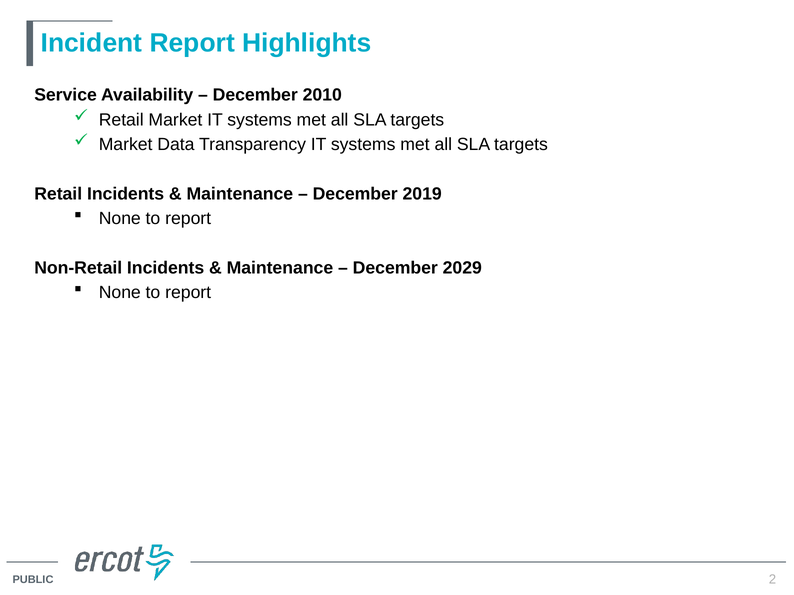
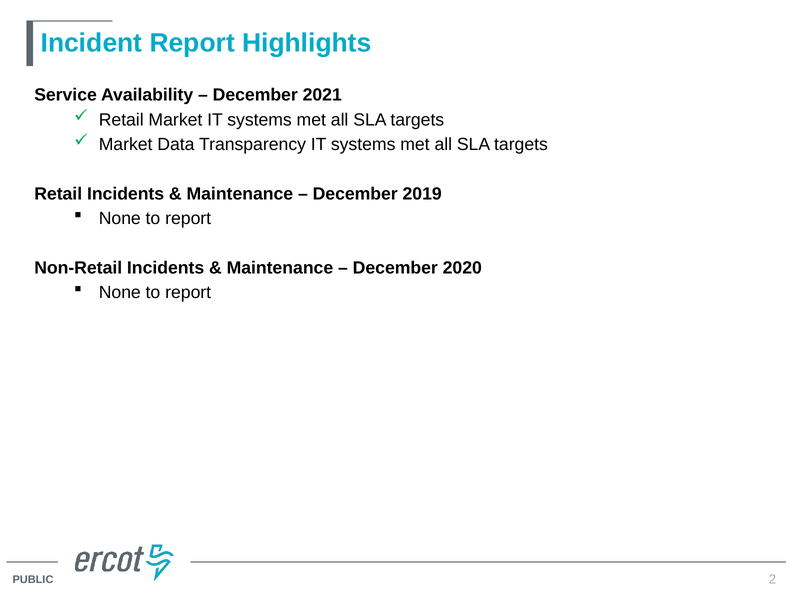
2010: 2010 -> 2021 (322, 95)
2029: 2029 -> 2020 (462, 268)
